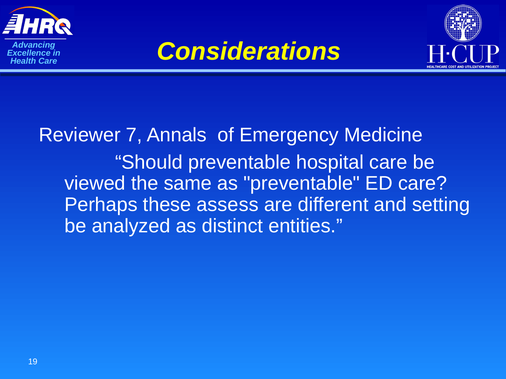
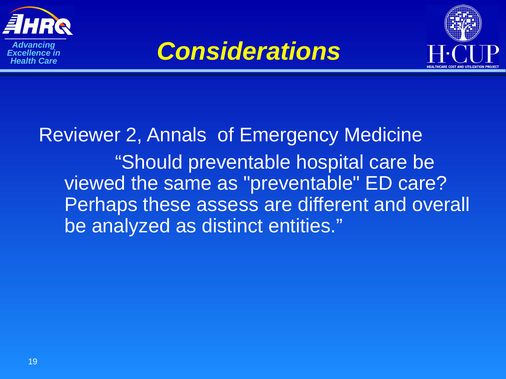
7: 7 -> 2 (134, 135)
setting: setting -> overall (441, 205)
